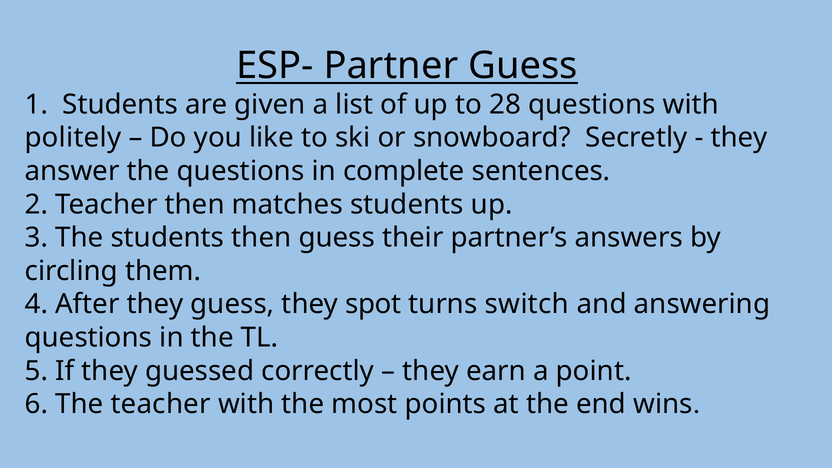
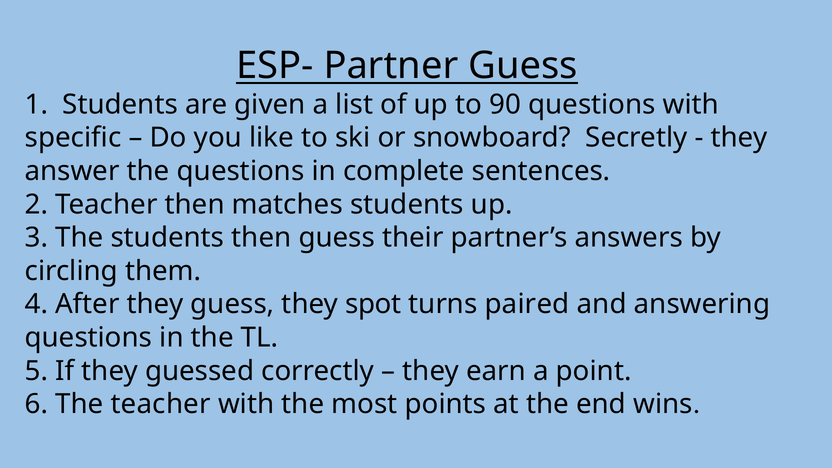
28: 28 -> 90 (505, 105)
politely: politely -> specific (73, 138)
switch: switch -> paired (527, 304)
